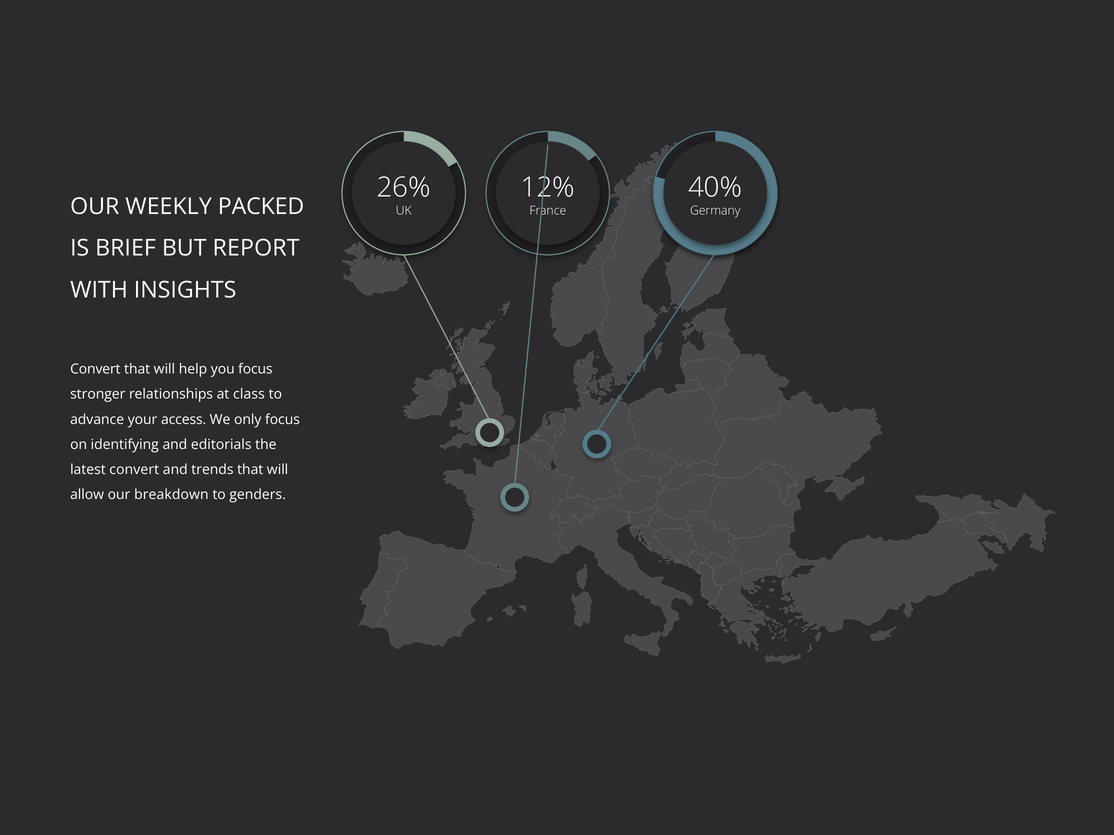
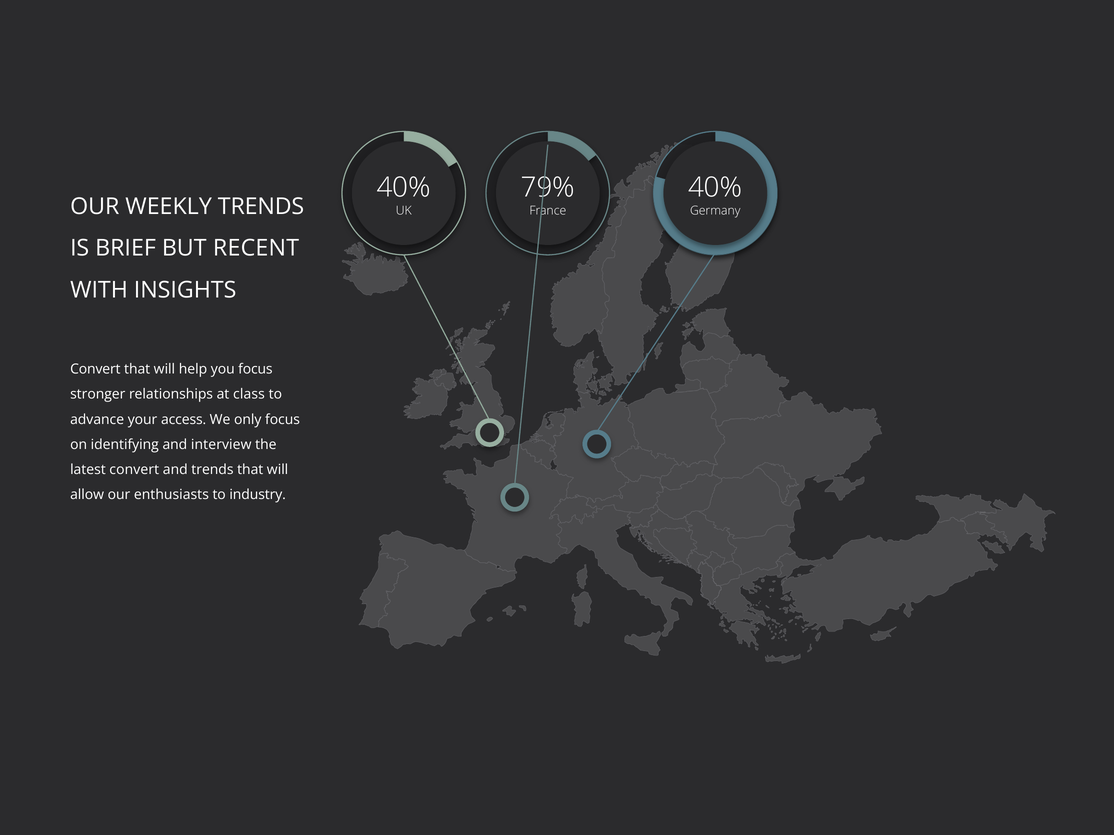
26%: 26% -> 40% (404, 188)
12%: 12% -> 79% (548, 188)
WEEKLY PACKED: PACKED -> TRENDS (261, 207)
REPORT: REPORT -> RECENT (256, 248)
editorials: editorials -> interview (221, 445)
breakdown: breakdown -> enthusiasts (171, 495)
genders: genders -> industry (258, 495)
